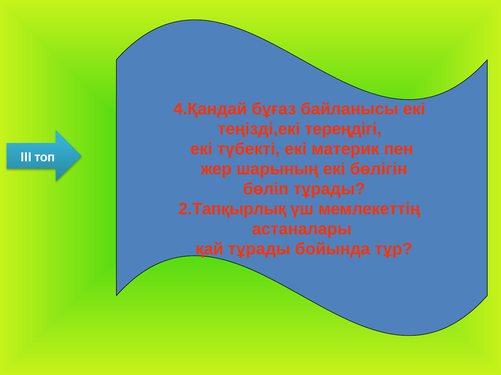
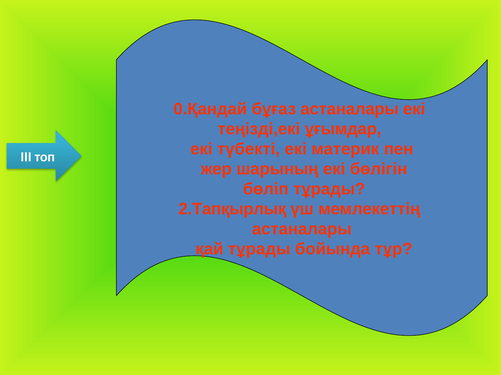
4.Қандай: 4.Қандай -> 0.Қандай (210, 109)
бұғаз байланысы: байланысы -> астаналары (350, 109)
тереңдігі: тереңдігі -> ұғымдар (343, 129)
